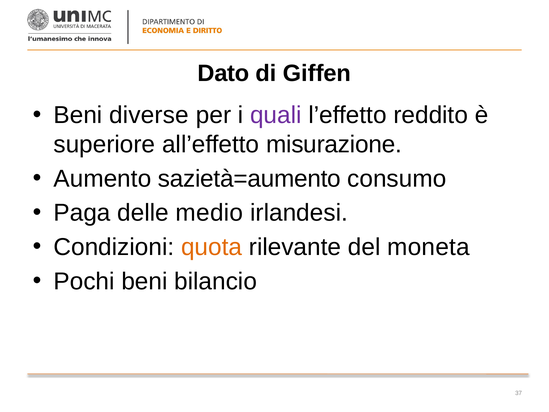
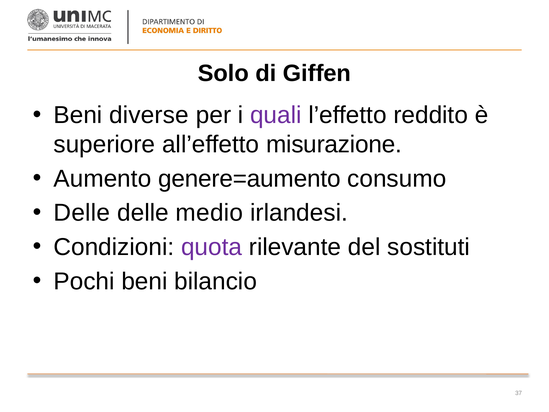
Dato: Dato -> Solo (223, 73)
sazietà=aumento: sazietà=aumento -> genere=aumento (249, 179)
Paga: Paga -> Delle (82, 213)
quota colour: orange -> purple (212, 247)
moneta: moneta -> sostituti (429, 247)
